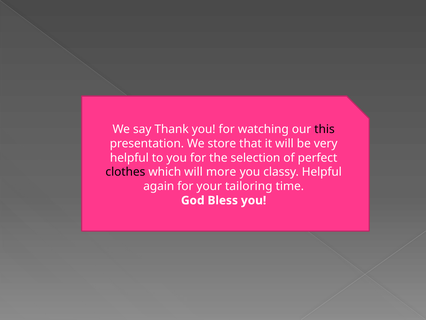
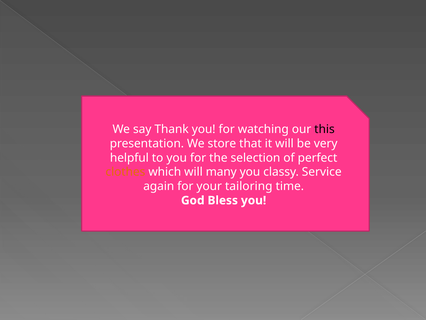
clothes colour: black -> orange (125, 172)
more: more -> many (221, 172)
classy Helpful: Helpful -> Service (322, 172)
